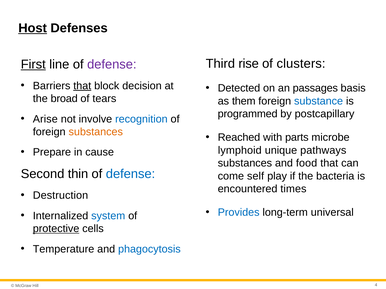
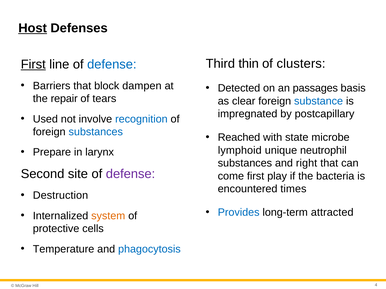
rise: rise -> thin (249, 64)
defense colour: purple -> blue (112, 64)
that underline: present -> none (82, 86)
decision: decision -> dampen (142, 86)
broad: broad -> repair (64, 99)
them: them -> clear (244, 101)
programmed: programmed -> impregnated (248, 114)
Arise: Arise -> Used (45, 119)
substances colour: orange -> blue (96, 132)
parts: parts -> state (297, 138)
pathways: pathways -> neutrophil (323, 151)
cause: cause -> larynx (100, 152)
food: food -> right (307, 163)
thin: thin -> site (78, 174)
defense colour: blue -> purple (131, 174)
come self: self -> first (256, 176)
universal: universal -> attracted (332, 213)
system colour: blue -> orange (108, 216)
protective underline: present -> none (56, 229)
